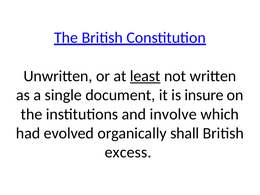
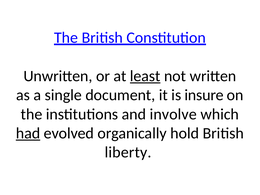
had underline: none -> present (28, 133)
shall: shall -> hold (185, 133)
excess: excess -> liberty (128, 152)
